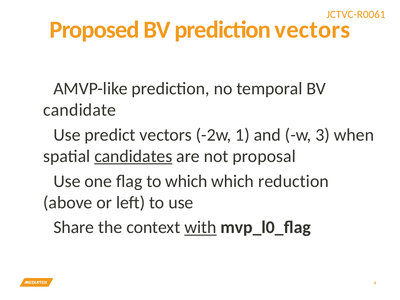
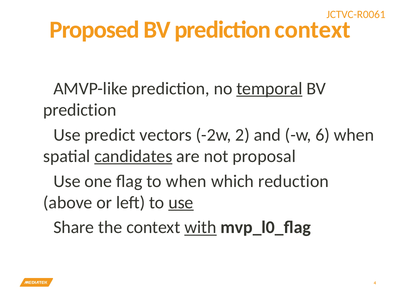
prediction vectors: vectors -> context (313, 30)
temporal underline: none -> present (269, 89)
candidate: candidate -> prediction (80, 110)
1: 1 -> 2 (243, 135)
3: 3 -> 6 (323, 135)
to which: which -> when (186, 181)
use underline: none -> present (181, 203)
